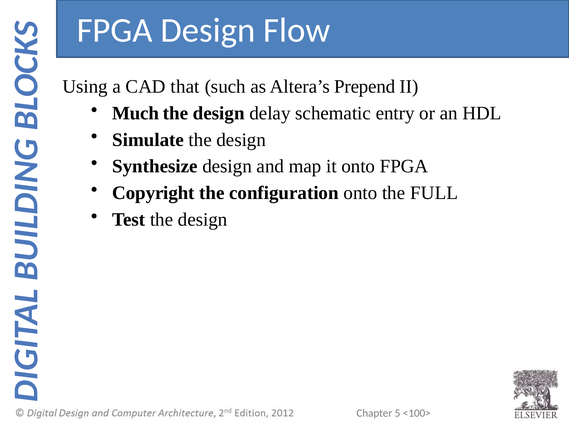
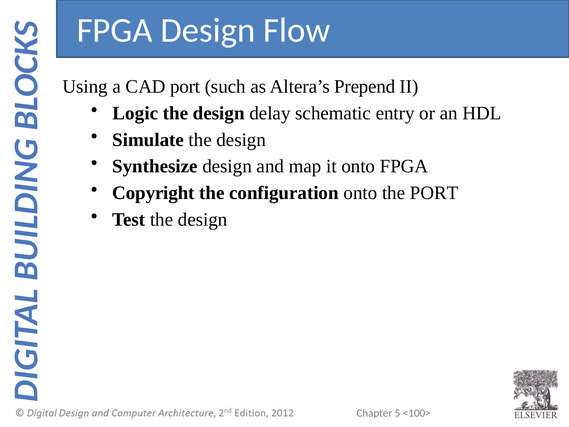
CAD that: that -> port (185, 87)
Much: Much -> Logic (135, 113)
the FULL: FULL -> PORT (434, 193)
